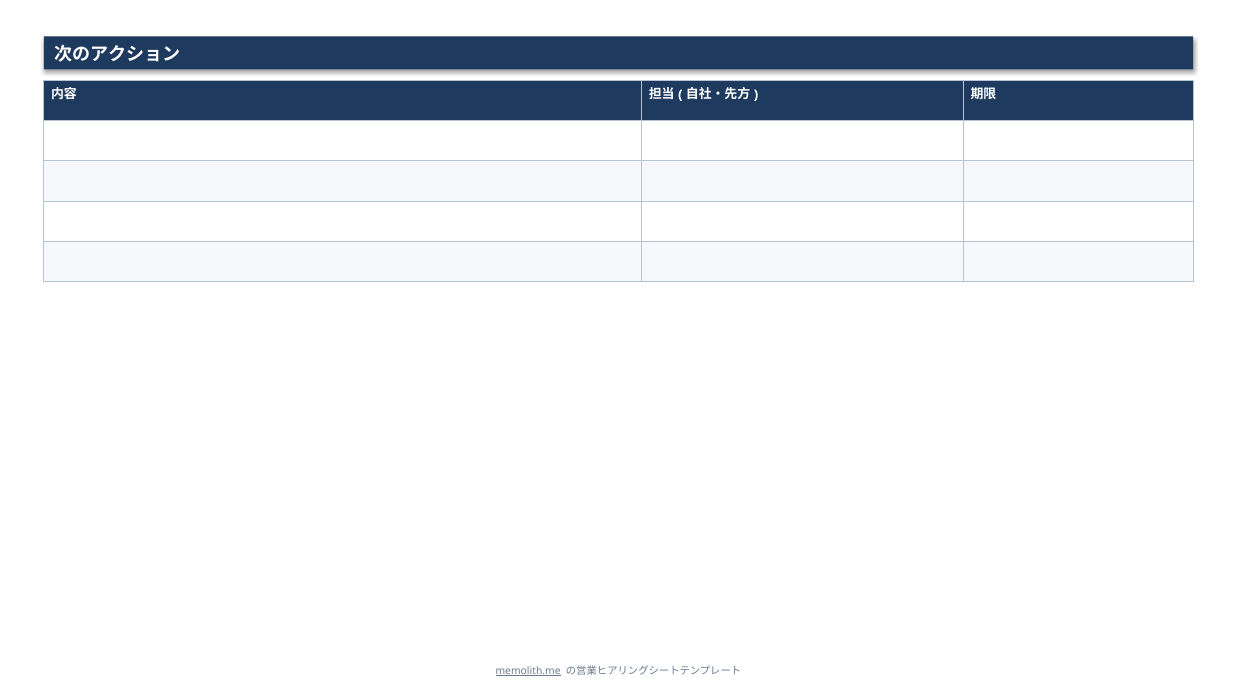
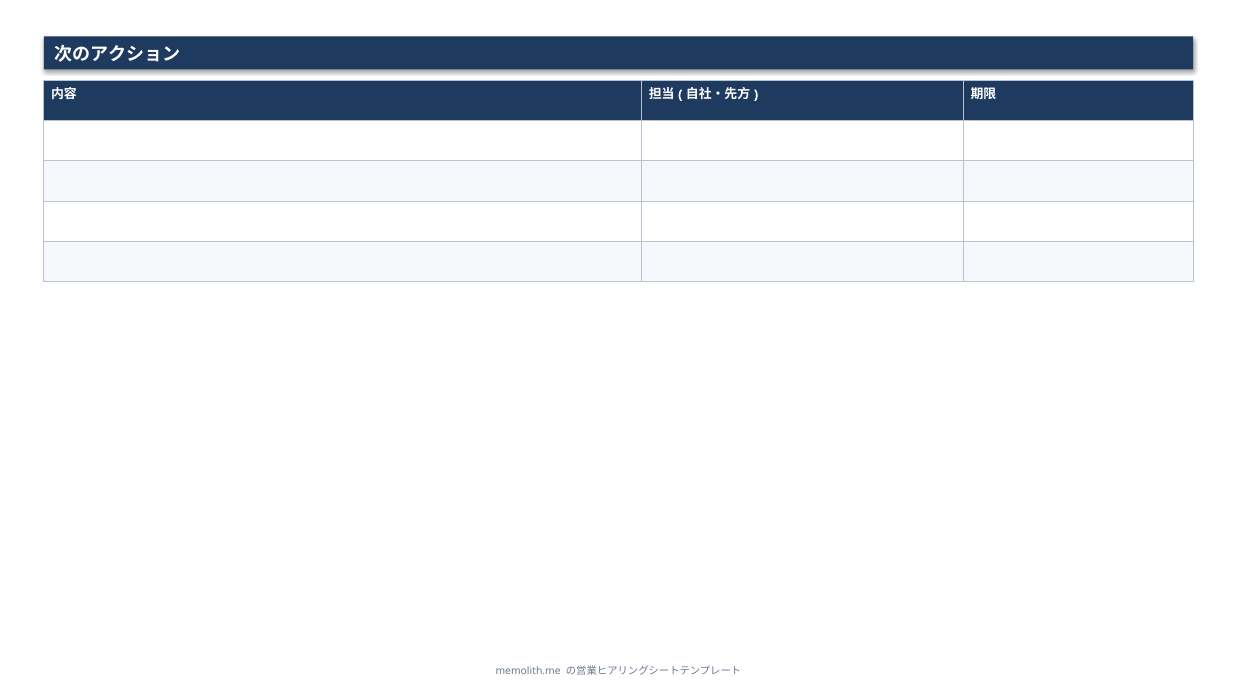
memolith.me underline: present -> none (528, 671)
